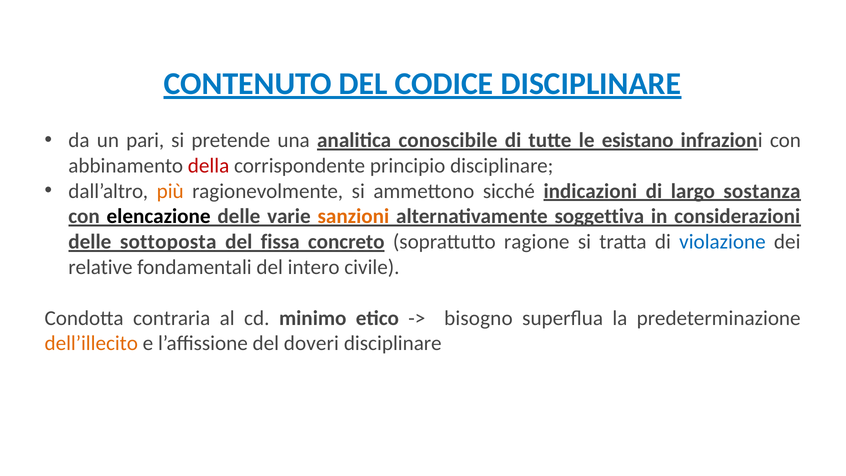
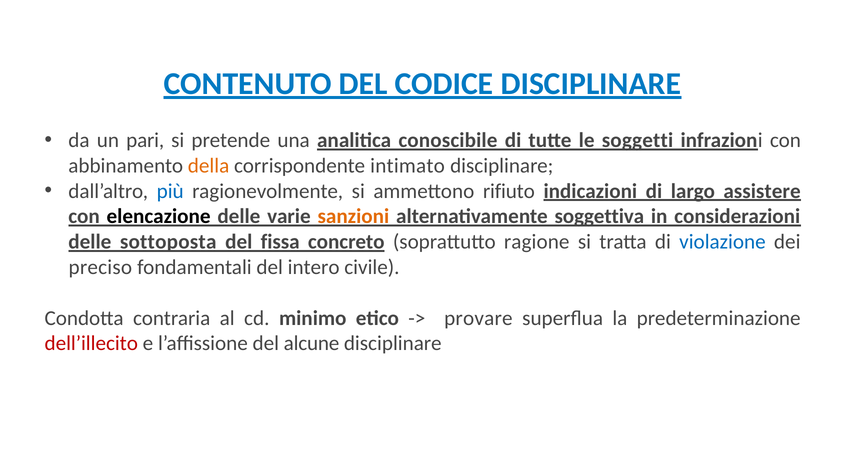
esistano: esistano -> soggetti (637, 140)
della colour: red -> orange (209, 166)
principio: principio -> intimato (408, 166)
più colour: orange -> blue (170, 191)
sicché: sicché -> rifiuto (509, 191)
sostanza: sostanza -> assistere (762, 191)
relative: relative -> preciso (100, 267)
bisogno: bisogno -> provare (478, 318)
dell’illecito colour: orange -> red (91, 343)
doveri: doveri -> alcune (312, 343)
